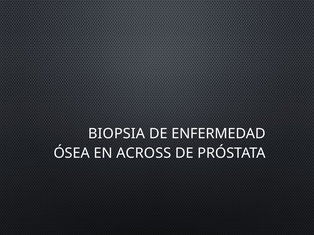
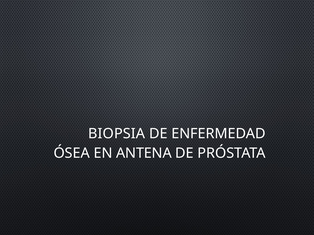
ACROSS: ACROSS -> ANTENA (144, 153)
